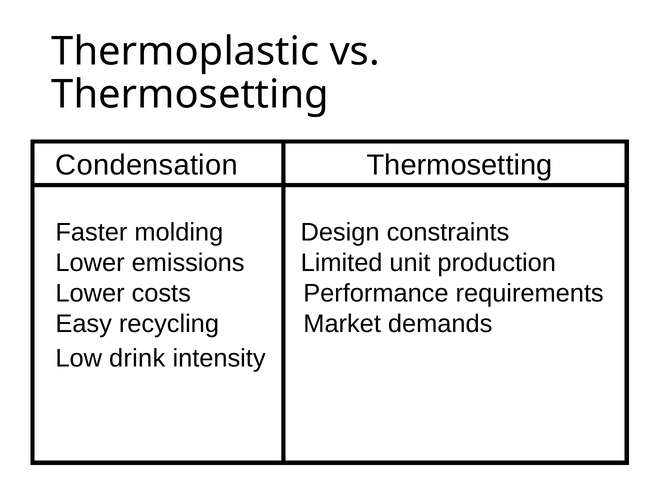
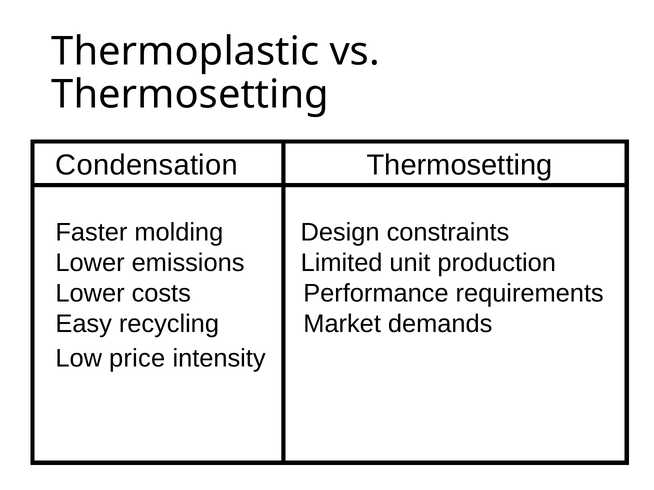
drink: drink -> price (137, 359)
